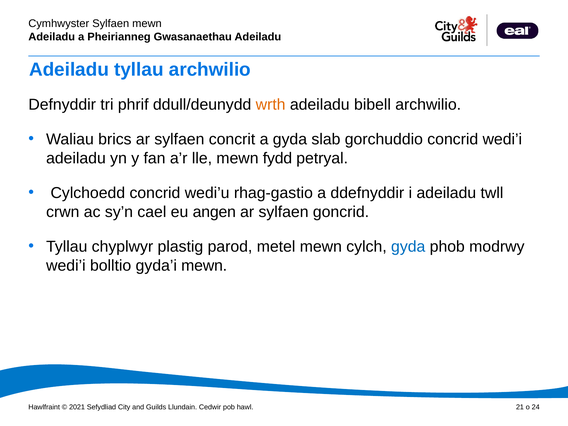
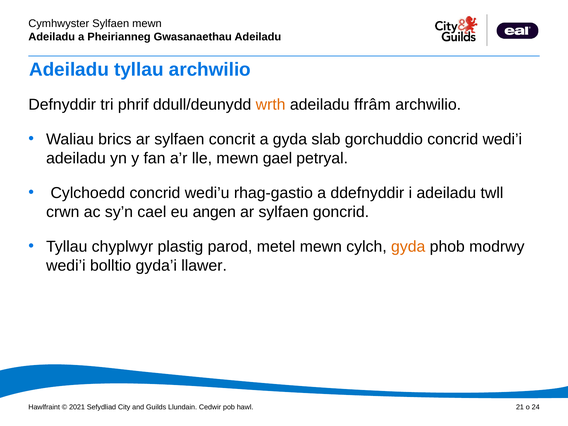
bibell: bibell -> ffrâm (372, 104)
fydd: fydd -> gael (277, 158)
gyda colour: blue -> orange (408, 247)
gyda’i mewn: mewn -> llawer (204, 266)
